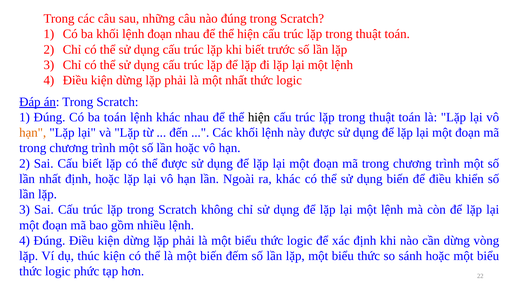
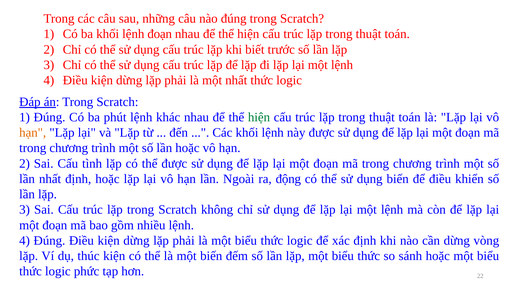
ba toán: toán -> phút (115, 117)
hiện colour: black -> green (259, 117)
Cấu biết: biết -> tình (92, 163)
ra khác: khác -> động (288, 179)
